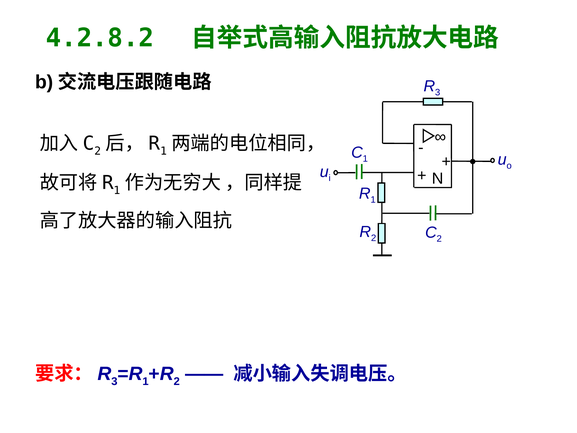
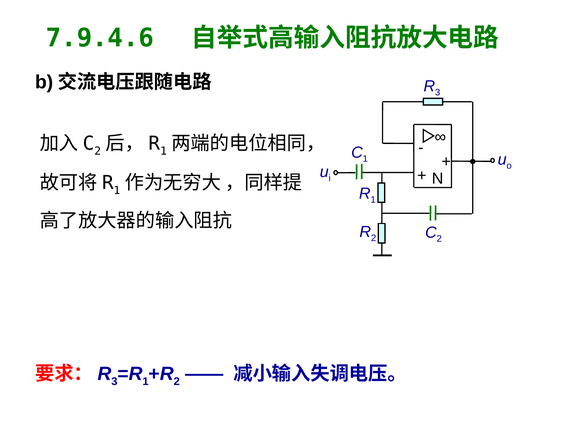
4.2.8.2: 4.2.8.2 -> 7.9.4.6 (100, 38)
